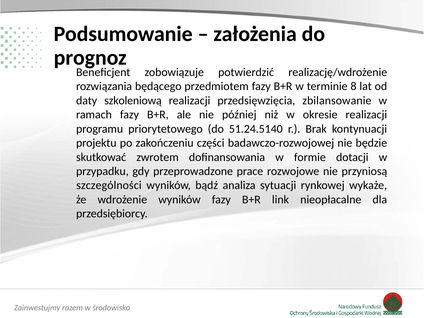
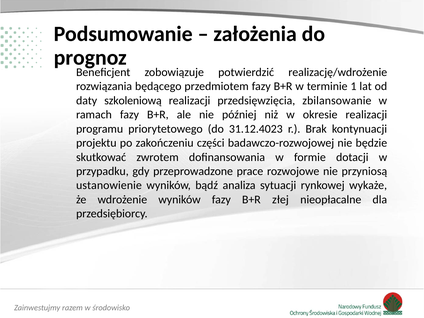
8: 8 -> 1 (354, 86)
51.24.5140: 51.24.5140 -> 31.12.4023 (256, 129)
szczególności: szczególności -> ustanowienie (109, 185)
link: link -> złej (280, 200)
